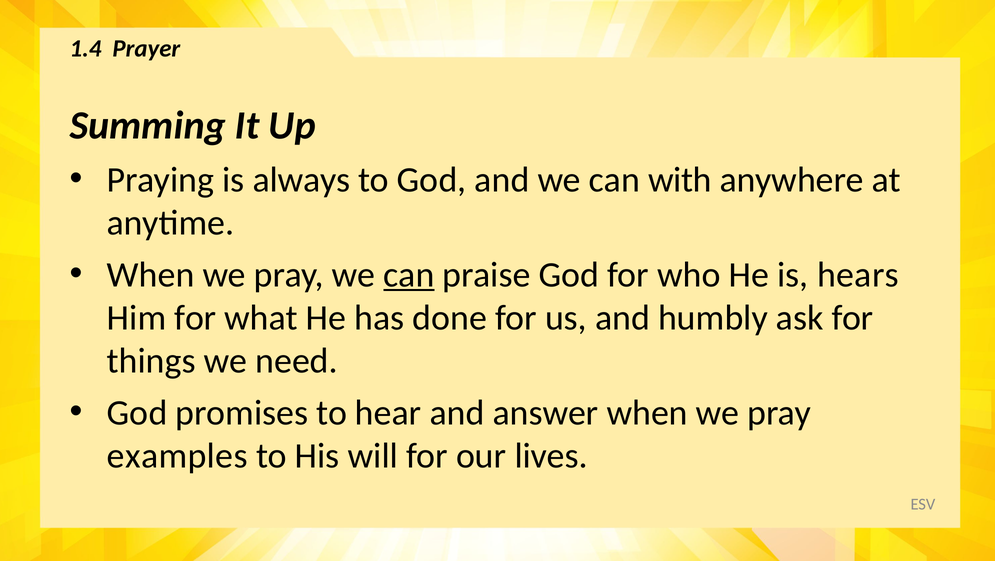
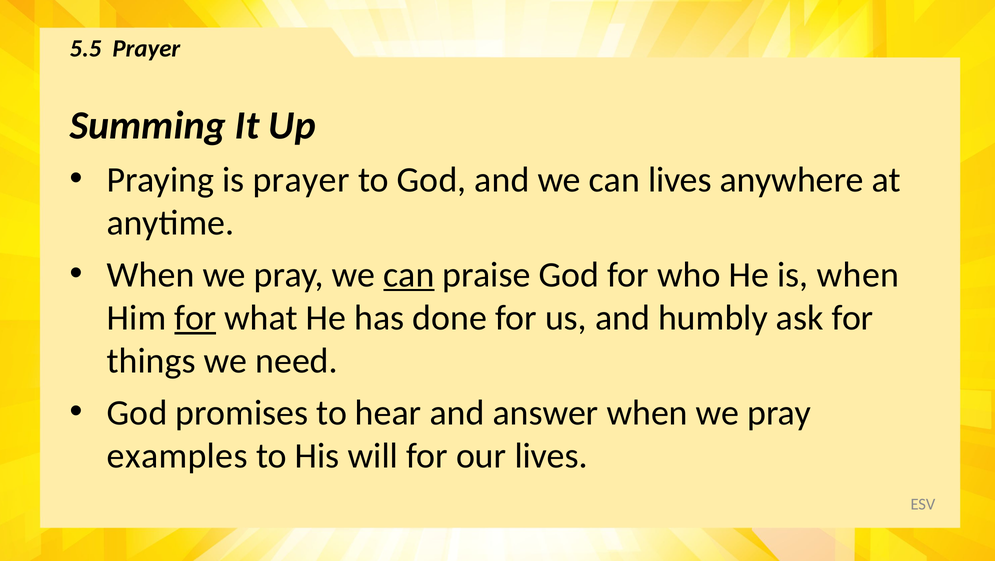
1.4: 1.4 -> 5.5 (85, 48)
is always: always -> prayer (301, 180)
can with: with -> lives (680, 180)
is hears: hears -> when (858, 275)
for underline: none -> present (195, 318)
